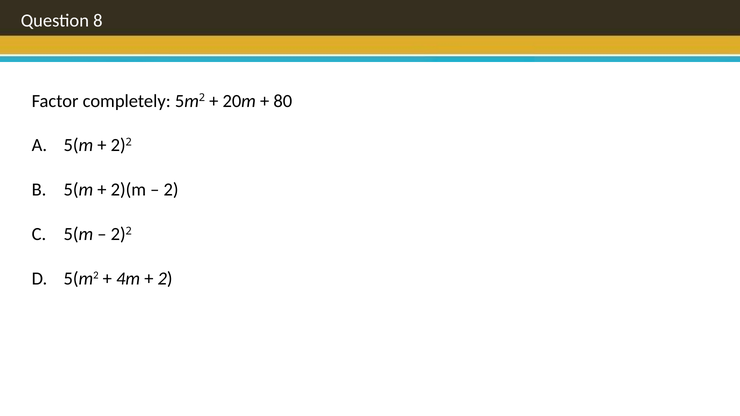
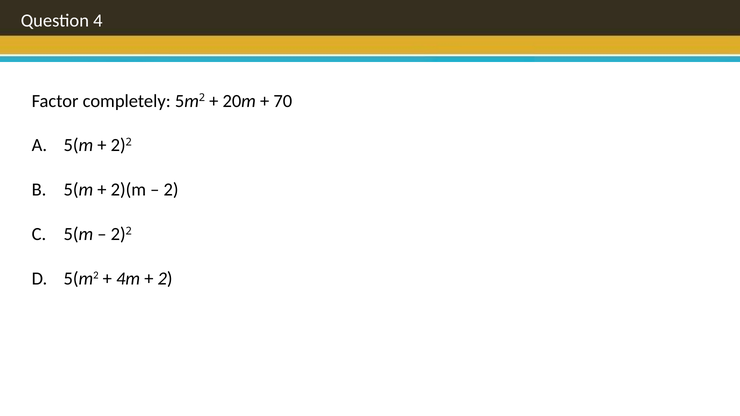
8: 8 -> 4 (98, 21)
80: 80 -> 70 (283, 101)
